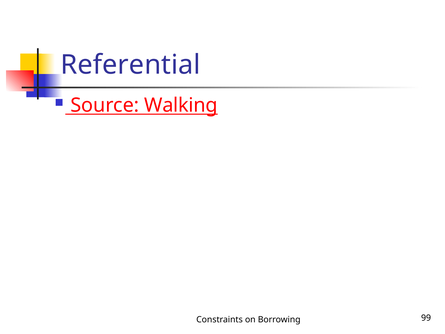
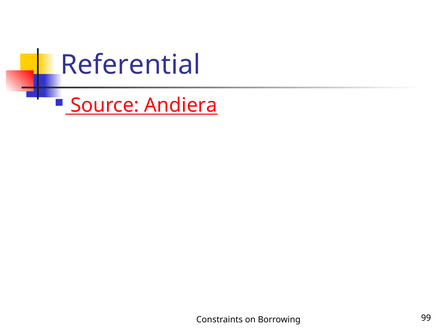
Walking: Walking -> Andiera (181, 105)
